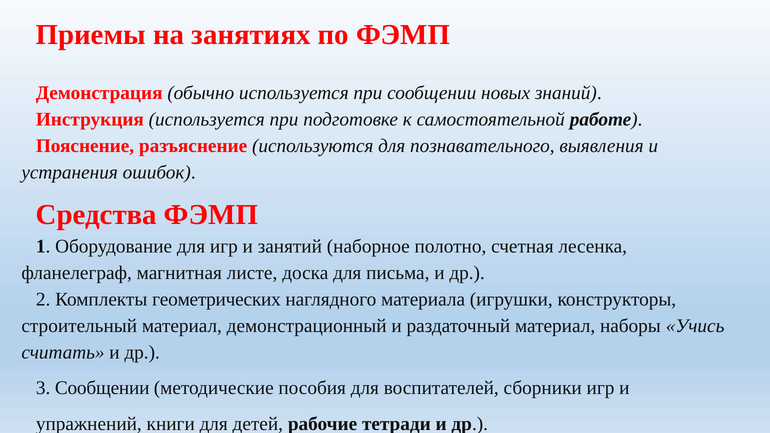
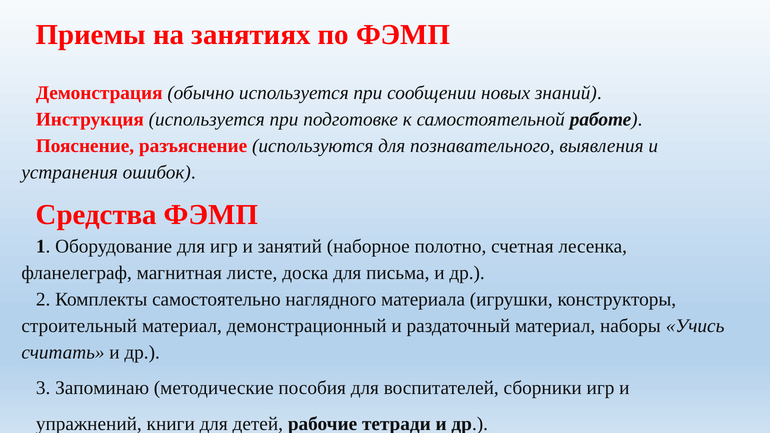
геометрических: геометрических -> самостоятельно (216, 300)
3 Сообщении: Сообщении -> Запоминаю (102, 388)
